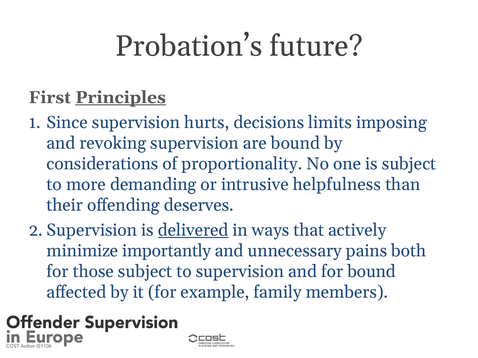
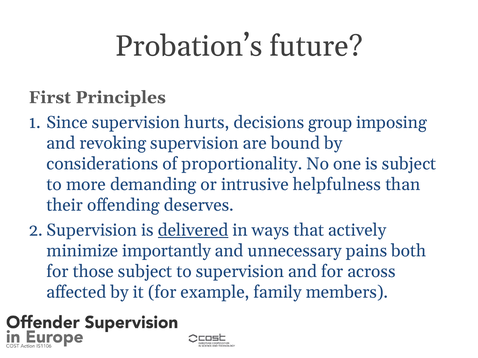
Principles underline: present -> none (121, 98)
limits: limits -> group (330, 123)
for bound: bound -> across (371, 272)
